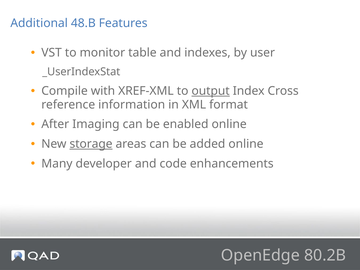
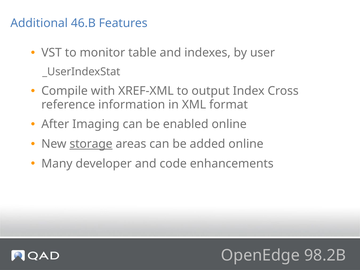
48.B: 48.B -> 46.B (83, 23)
output underline: present -> none (211, 91)
80.2B: 80.2B -> 98.2B (325, 255)
